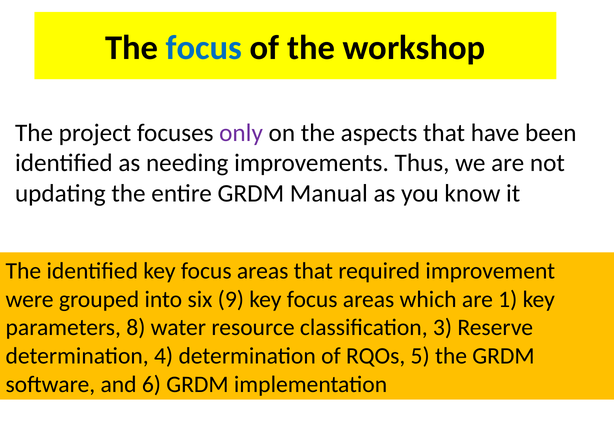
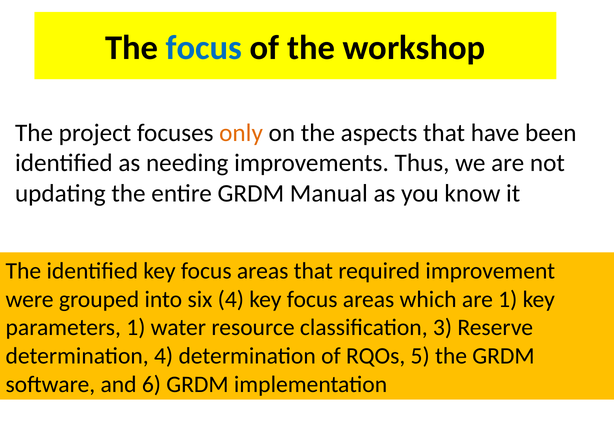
only colour: purple -> orange (241, 133)
six 9: 9 -> 4 (231, 299)
parameters 8: 8 -> 1 (136, 328)
